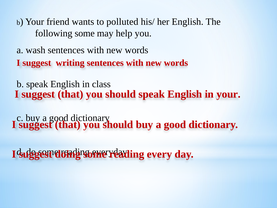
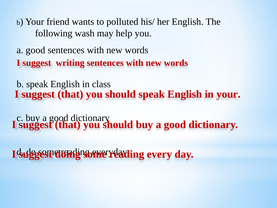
following some: some -> wash (85, 33)
wash: wash -> good (35, 50)
